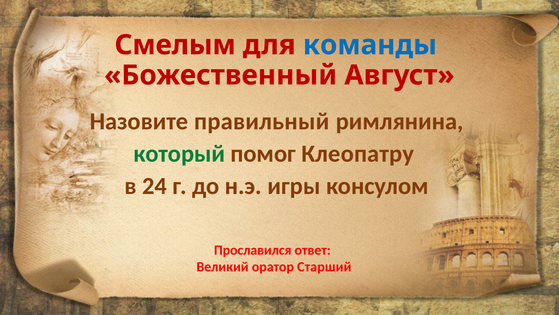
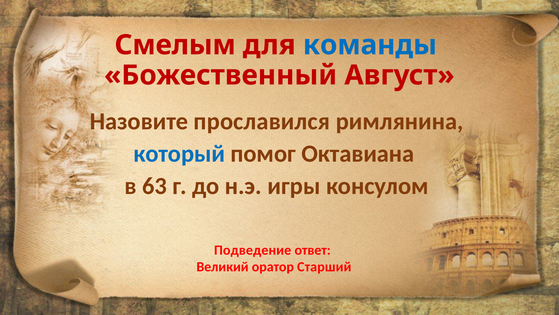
правильный: правильный -> прославился (262, 121)
который colour: green -> blue (179, 154)
Клеопатру: Клеопатру -> Октавиана (358, 154)
24: 24 -> 63 (155, 186)
Прославился: Прославился -> Подведение (253, 250)
